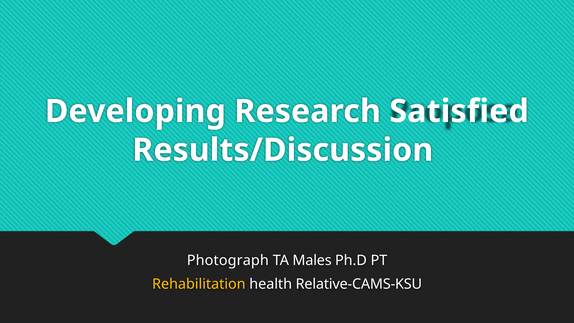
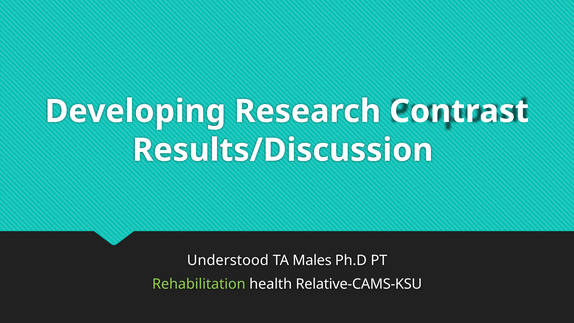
Satisfied: Satisfied -> Contrast (459, 111)
Photograph: Photograph -> Understood (228, 260)
Rehabilitation colour: yellow -> light green (199, 284)
